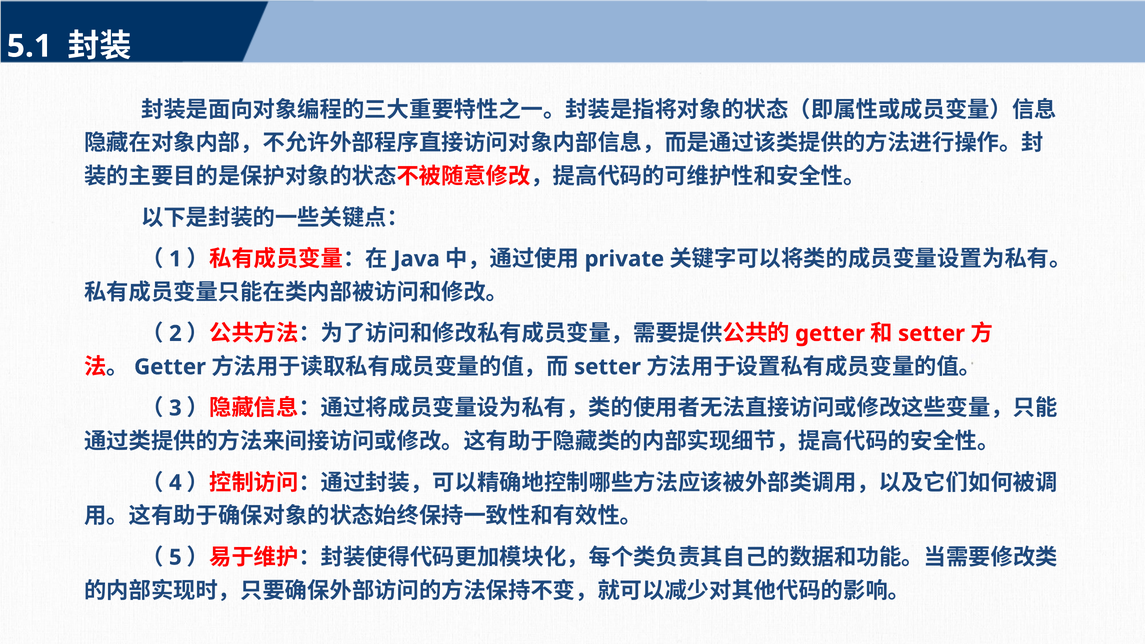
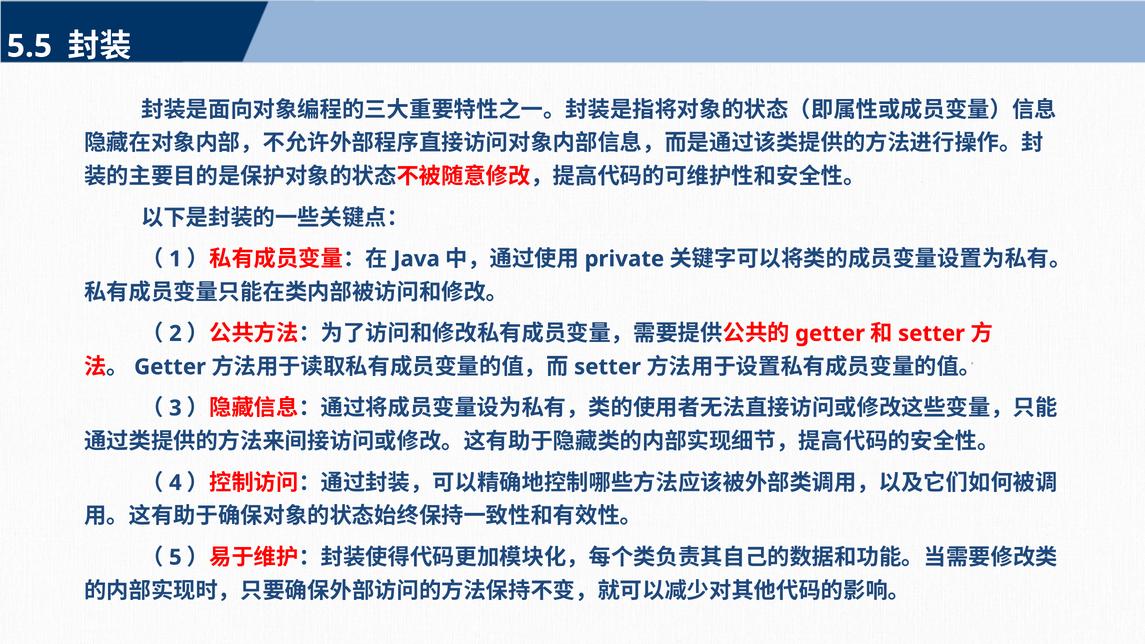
5.1: 5.1 -> 5.5 (29, 46)
